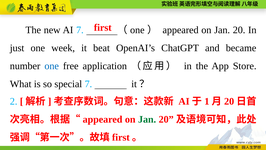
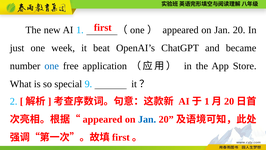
AI 7: 7 -> 1 (80, 30)
special 7: 7 -> 9 (88, 84)
Jan colour: green -> blue (147, 119)
